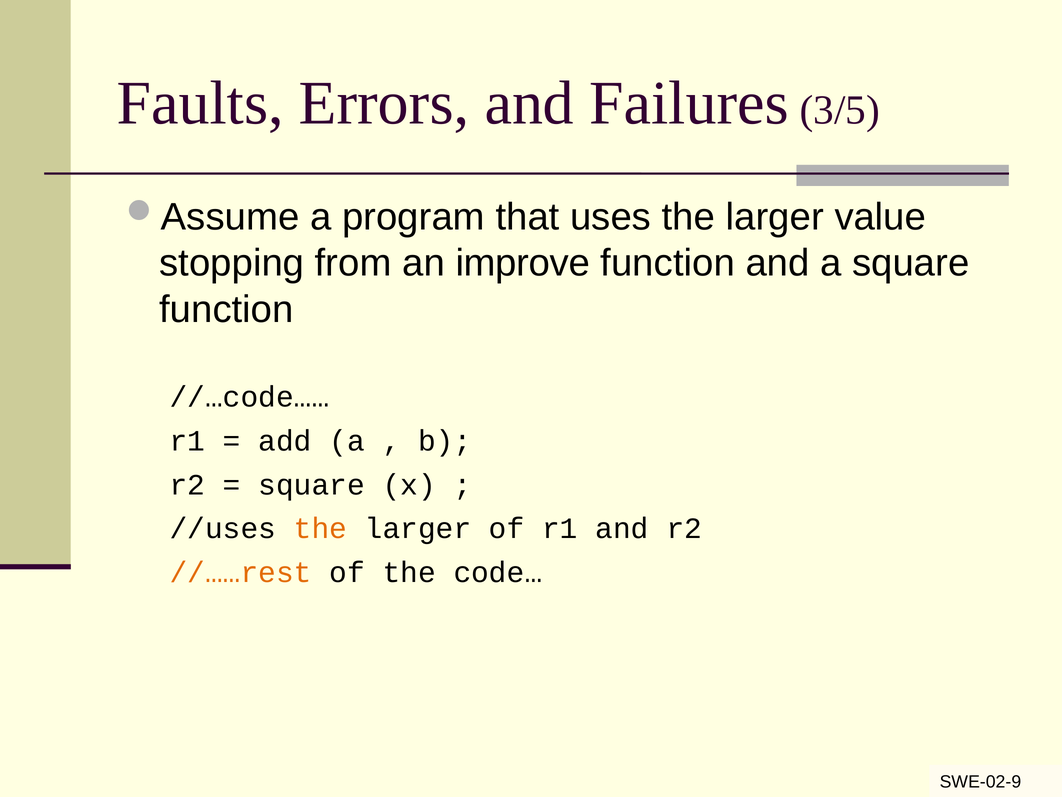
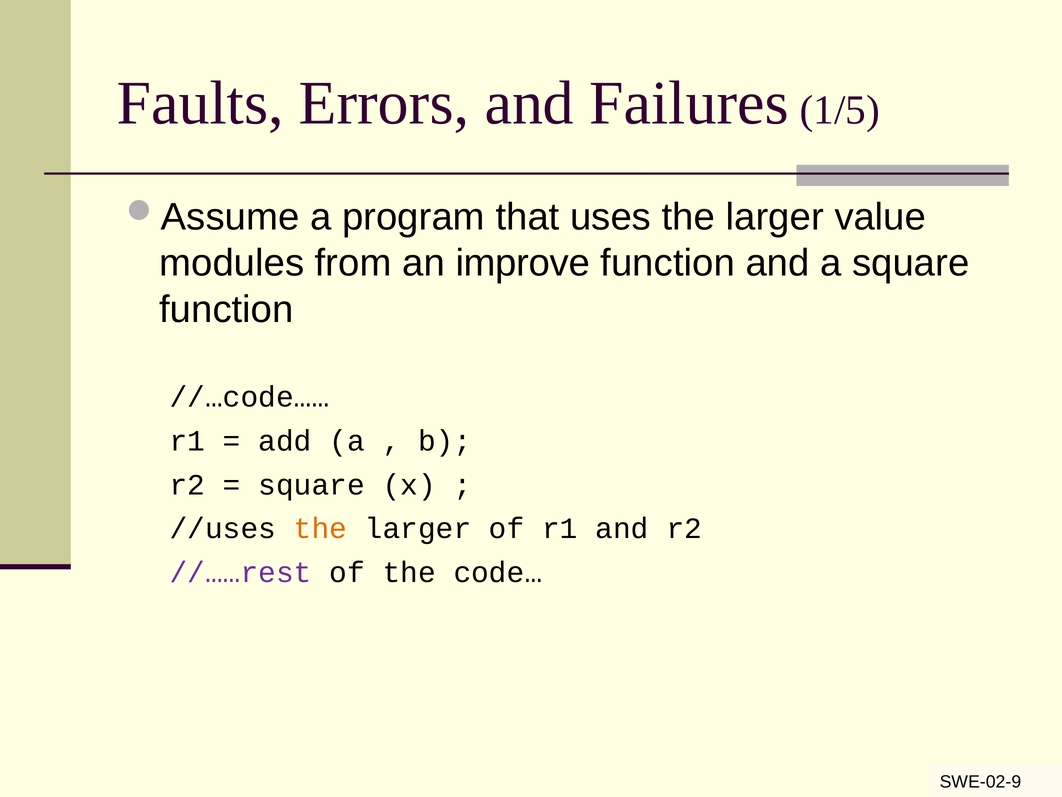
3/5: 3/5 -> 1/5 (840, 110)
stopping: stopping -> modules (232, 263)
//……rest colour: orange -> purple (241, 572)
